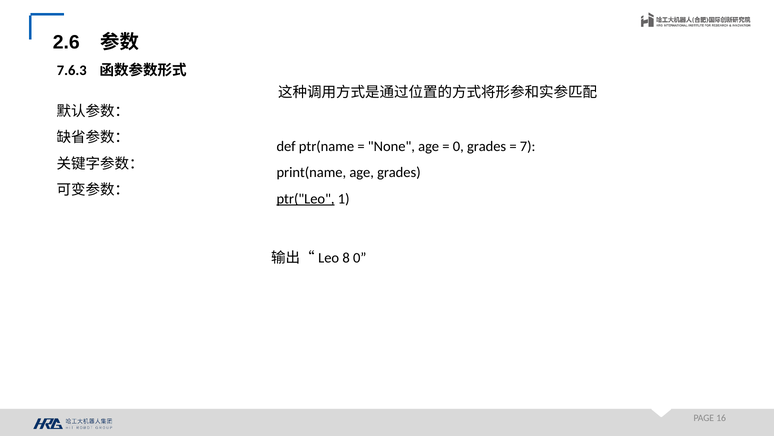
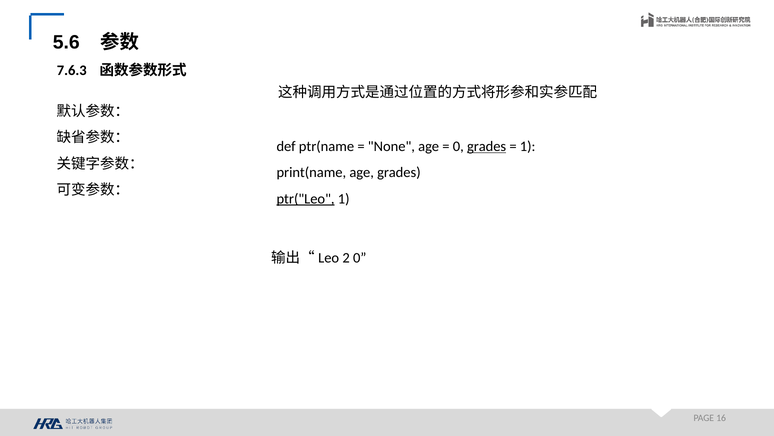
2.6: 2.6 -> 5.6 (66, 43)
grades underline: none -> present (487, 146)
7: 7 -> 1 (528, 146)
8: 8 -> 2 (346, 258)
